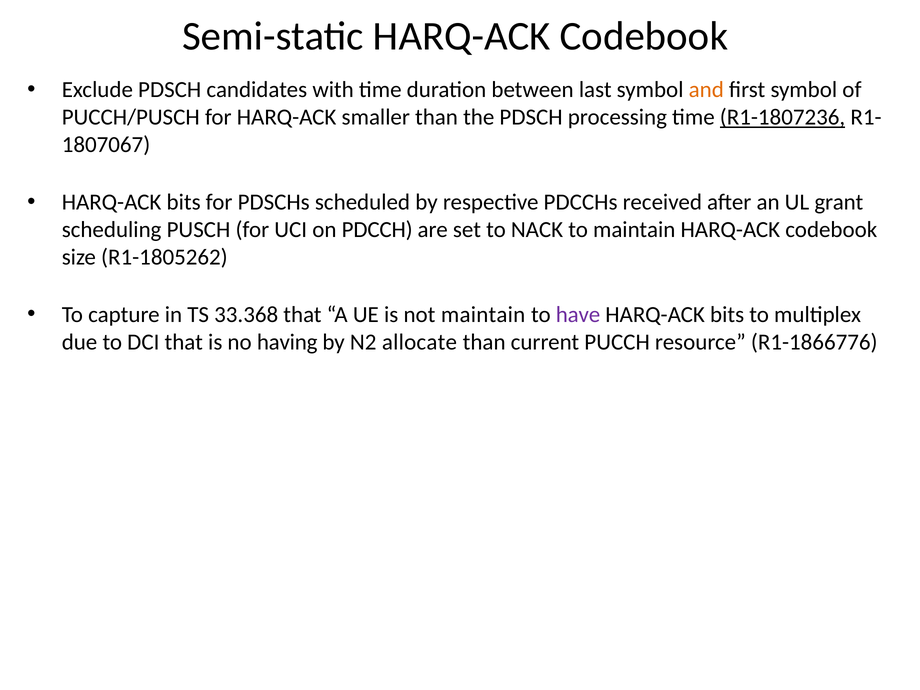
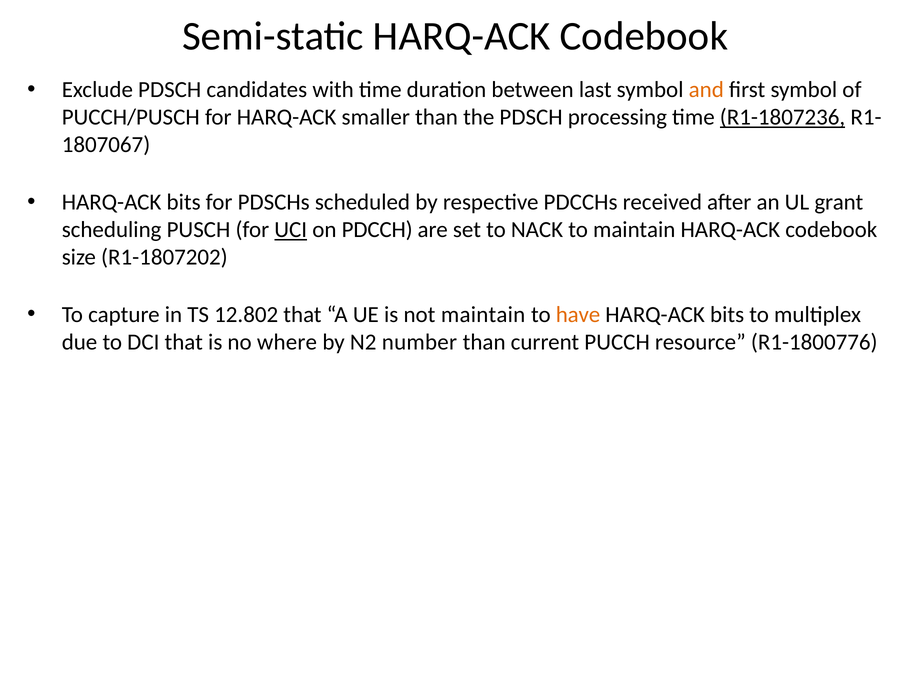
UCI underline: none -> present (291, 230)
R1-1805262: R1-1805262 -> R1-1807202 (164, 257)
33.368: 33.368 -> 12.802 (246, 315)
have colour: purple -> orange (578, 315)
having: having -> where (287, 342)
allocate: allocate -> number (419, 342)
R1-1866776: R1-1866776 -> R1-1800776 (814, 342)
